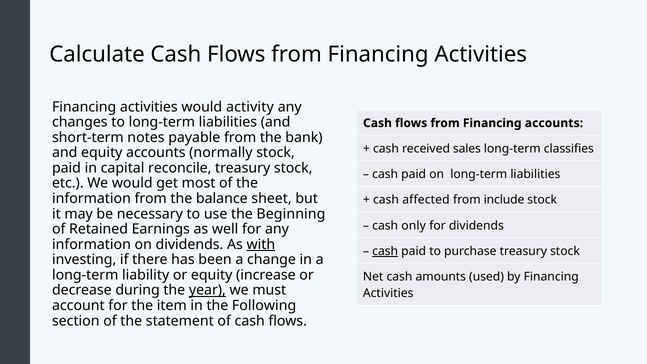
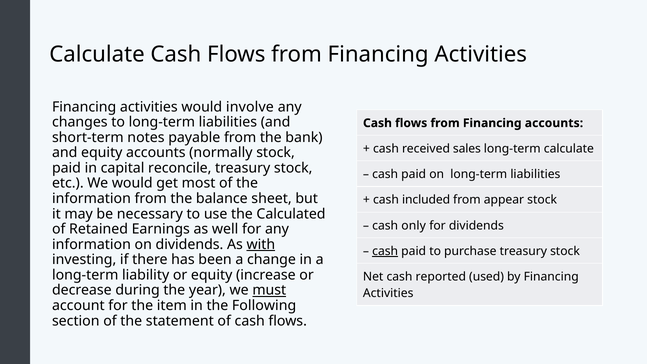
activity: activity -> involve (250, 107)
long-term classifies: classifies -> calculate (569, 149)
affected: affected -> included (426, 200)
include: include -> appear (504, 200)
Beginning: Beginning -> Calculated (291, 214)
amounts: amounts -> reported (441, 277)
year underline: present -> none (207, 290)
must underline: none -> present (269, 290)
